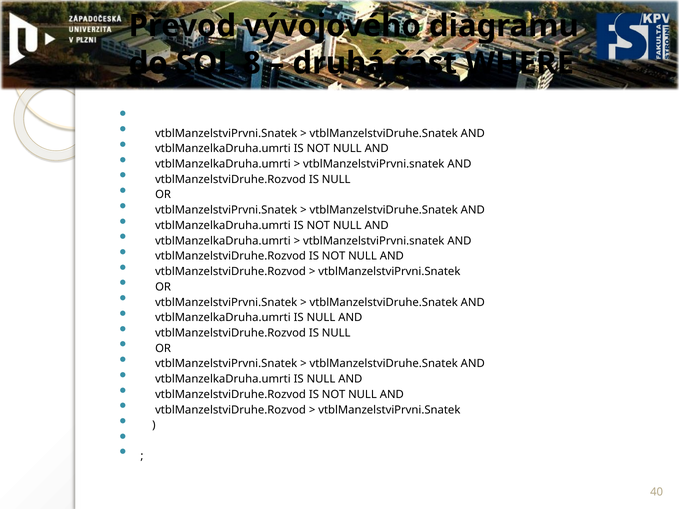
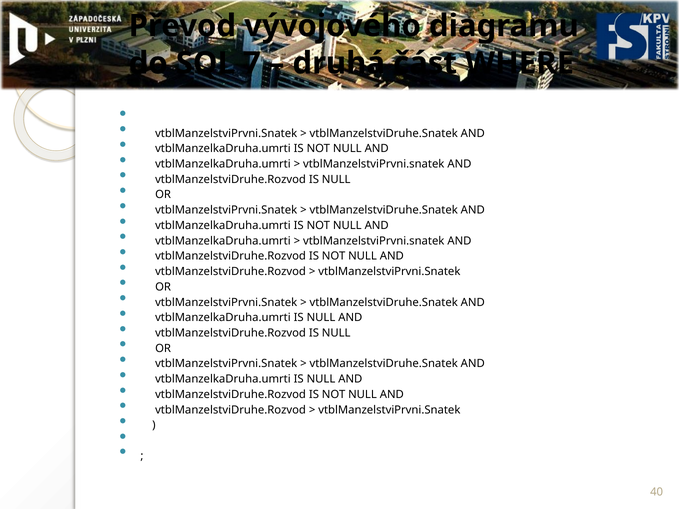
8: 8 -> 7 (252, 63)
